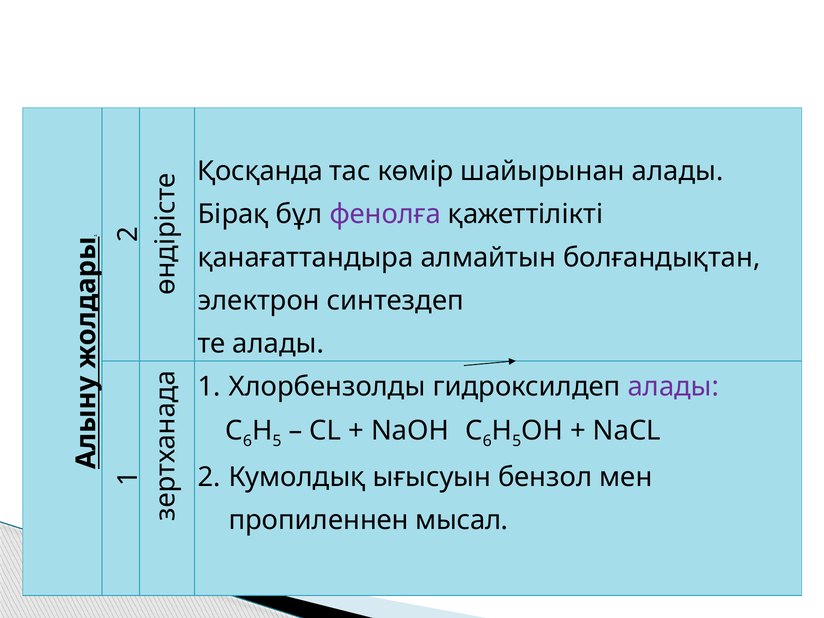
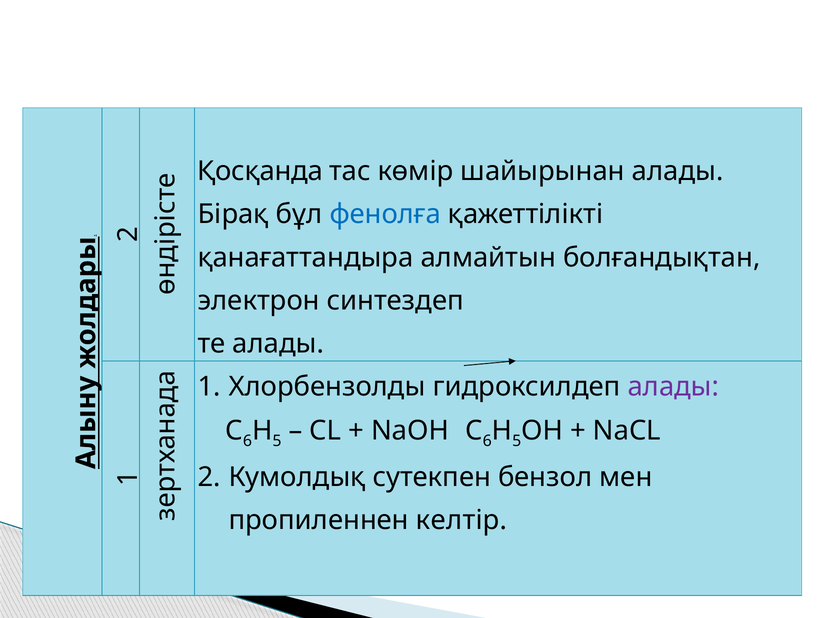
фенолға colour: purple -> blue (385, 214)
ығысуын: ығысуын -> сутекпен (432, 477)
мысал: мысал -> келтір (462, 520)
